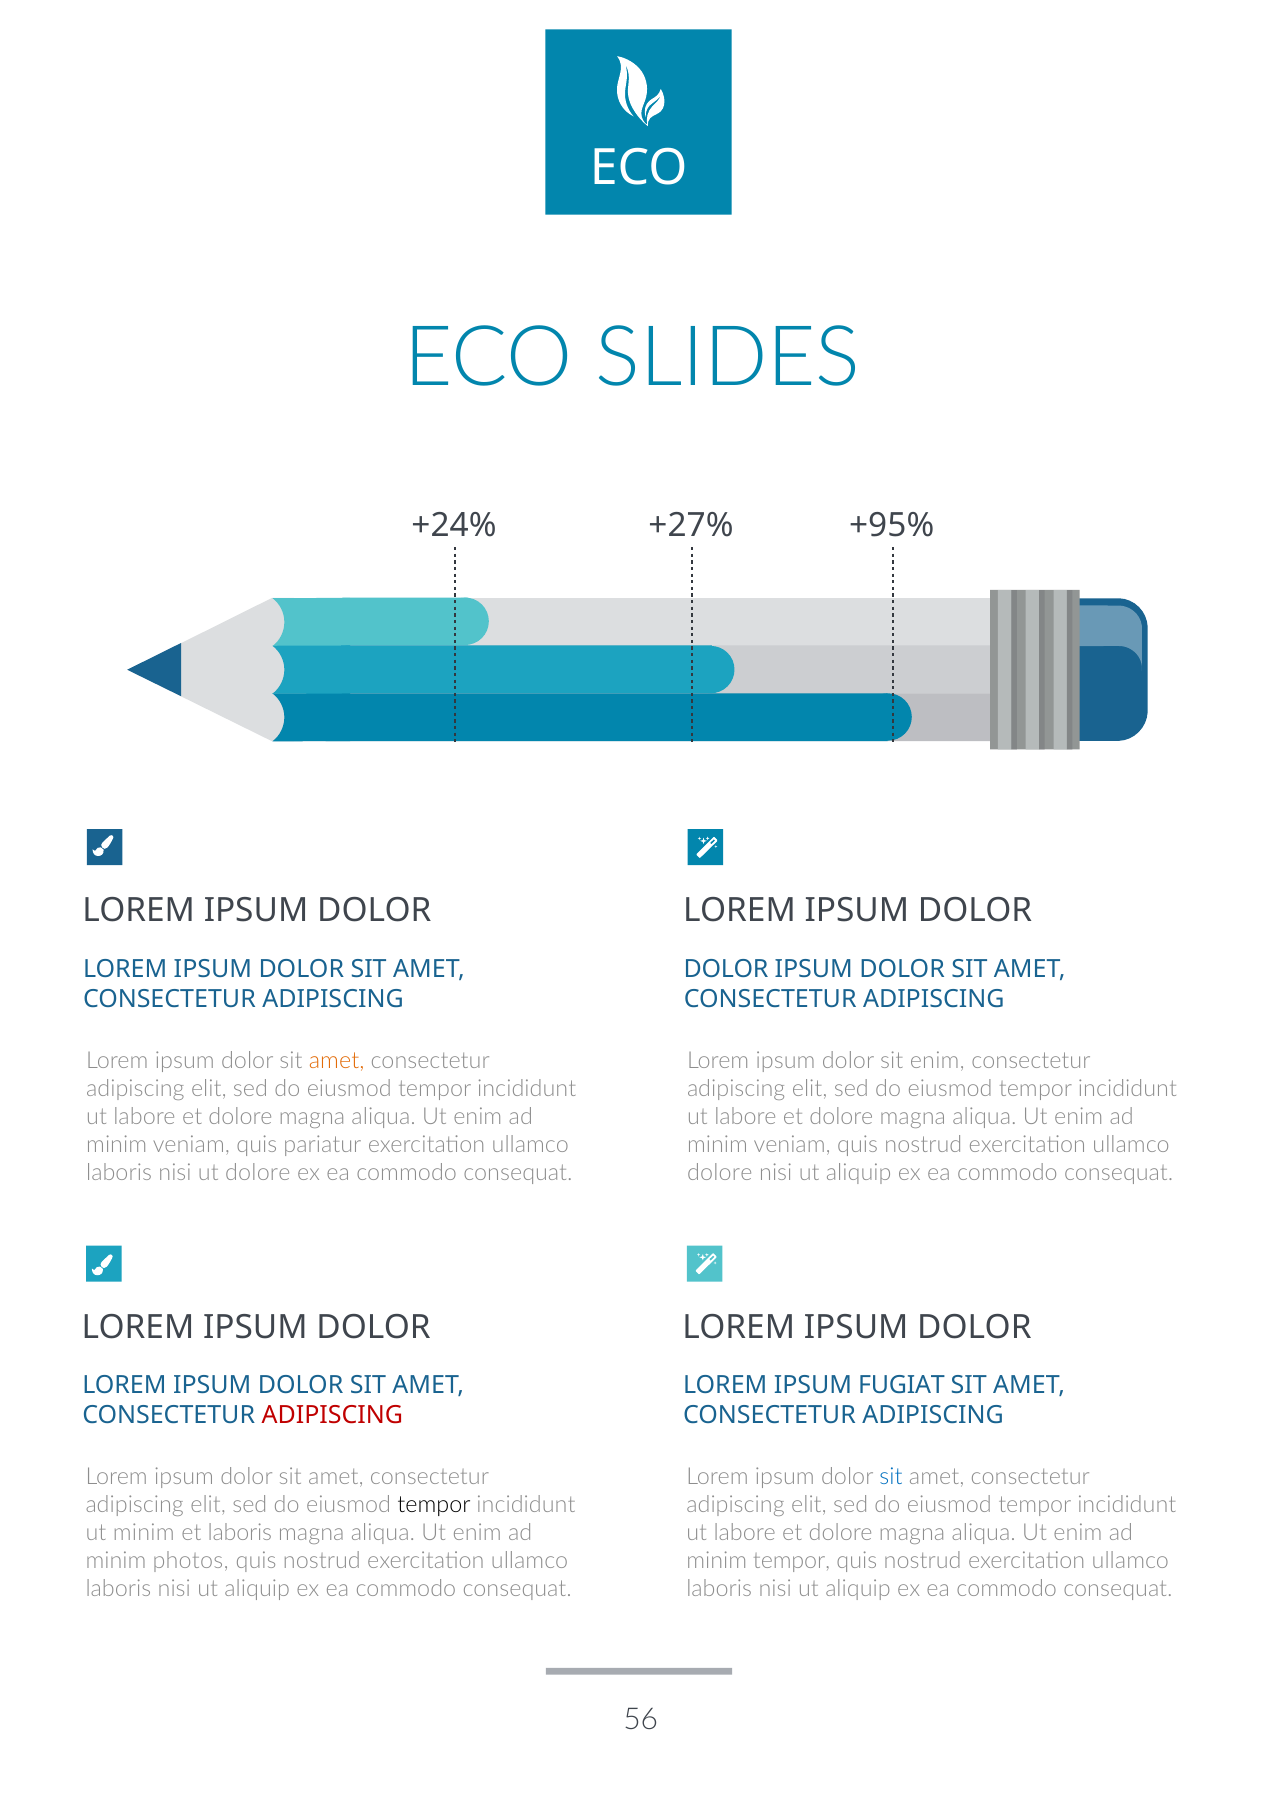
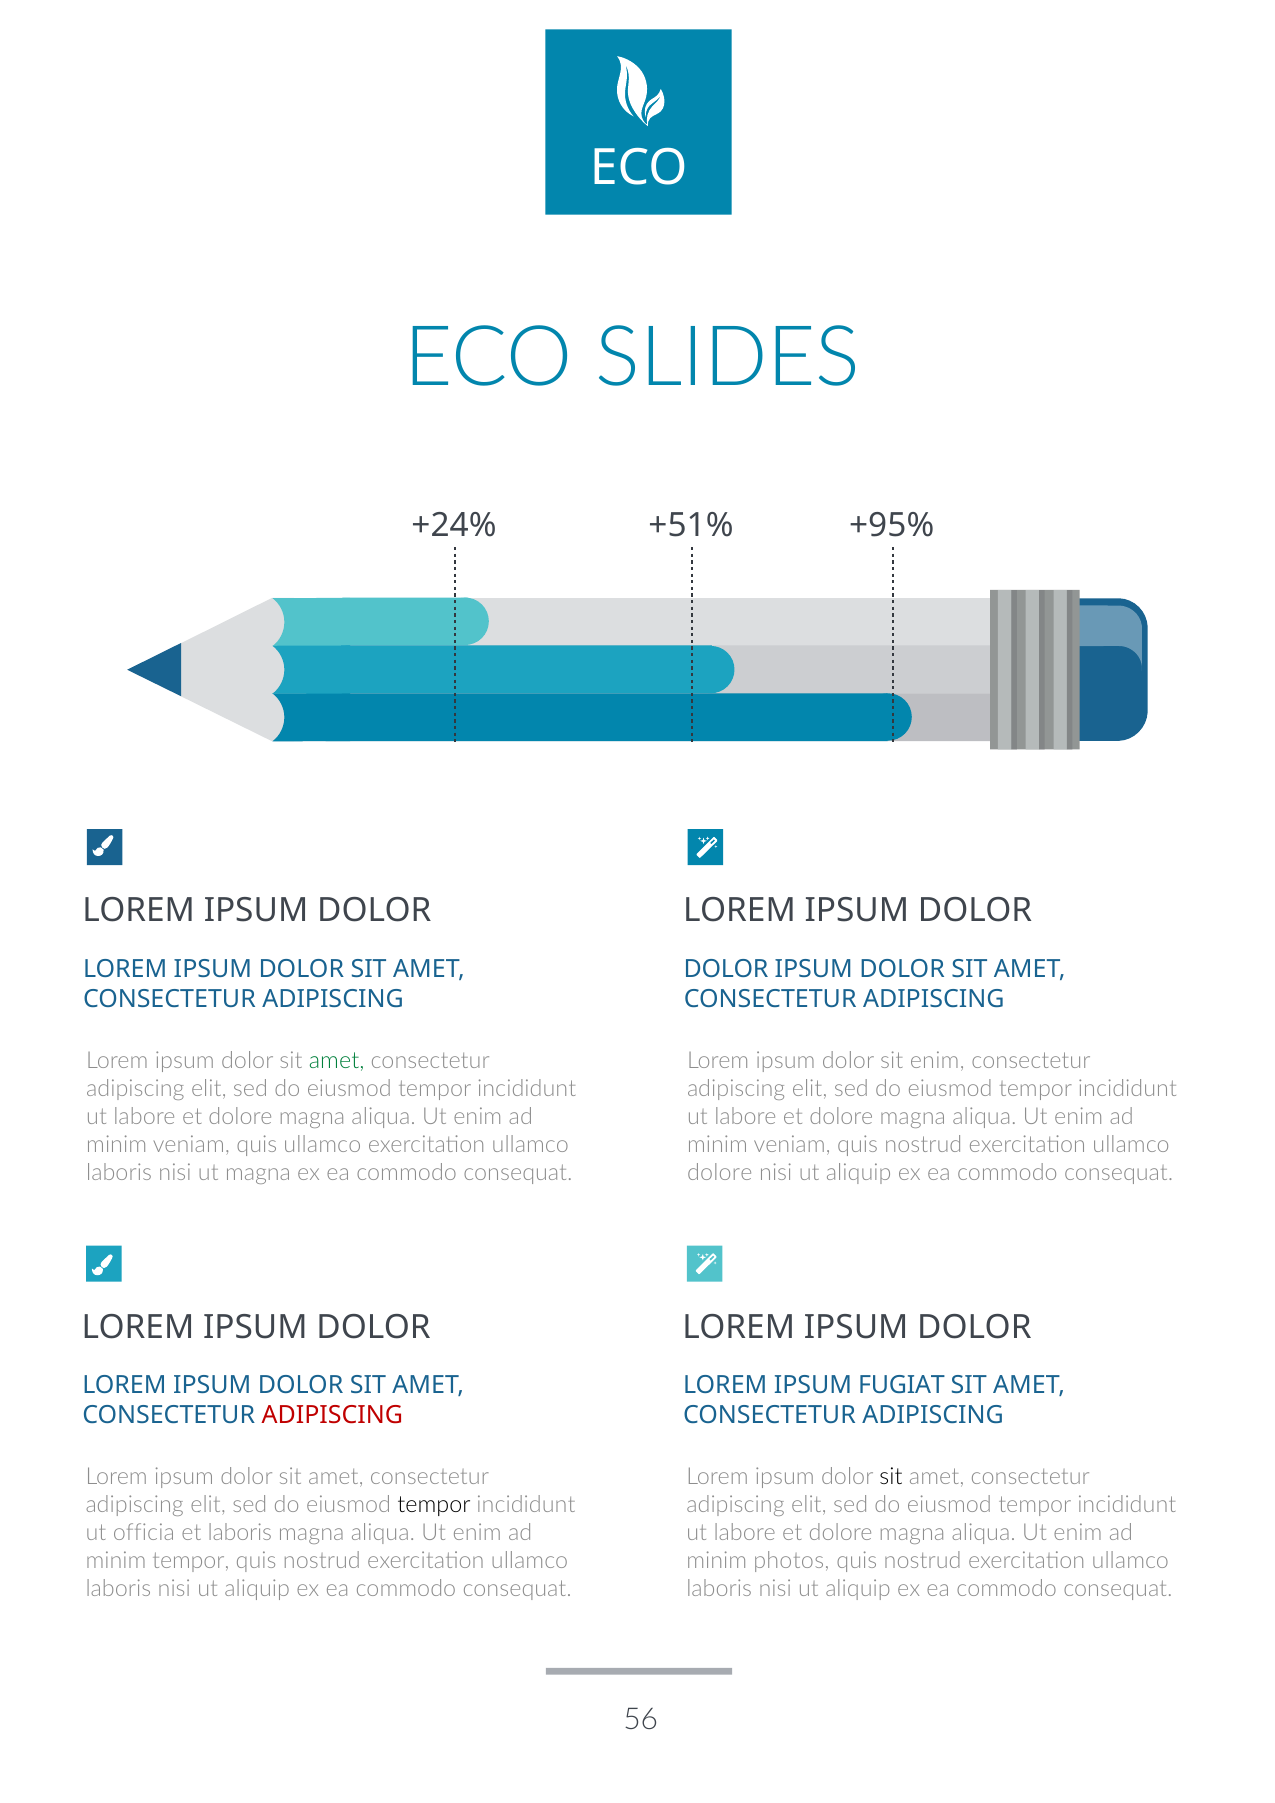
+27%: +27% -> +51% (691, 525)
amet colour: orange -> green (337, 1060)
quis pariatur: pariatur -> ullamco (322, 1144)
ut dolore: dolore -> magna (258, 1172)
sit colour: blue -> black (891, 1476)
ut minim: minim -> officia (144, 1532)
minim photos: photos -> tempor (191, 1560)
minim tempor: tempor -> photos (791, 1560)
